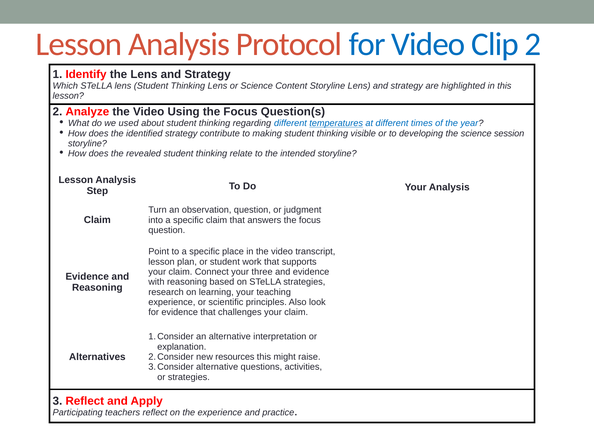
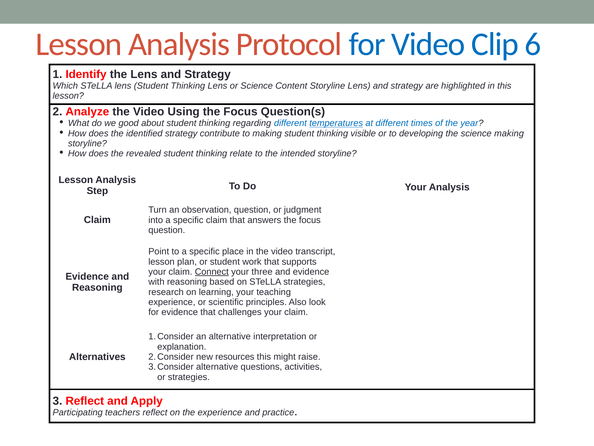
Clip 2: 2 -> 6 (533, 44)
used: used -> good (129, 123)
science session: session -> making (509, 133)
Connect underline: none -> present (212, 272)
